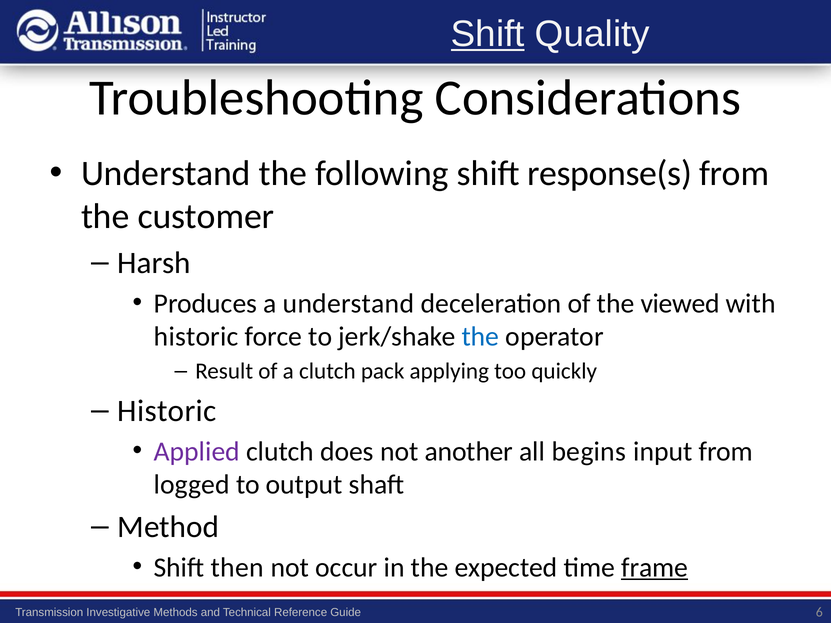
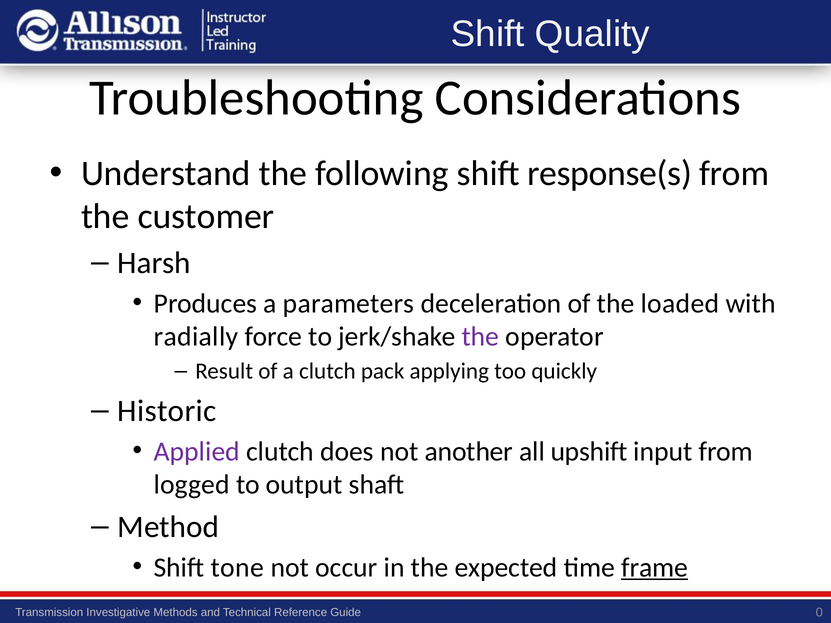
Shift underline: present -> none (488, 34)
a understand: understand -> parameters (349, 303)
viewed: viewed -> loaded (680, 303)
historic: historic -> radially (196, 337)
the colour: blue -> purple (480, 337)
begins: begins -> upshift (589, 452)
then: then -> tone (237, 568)
6: 6 -> 0 (819, 612)
